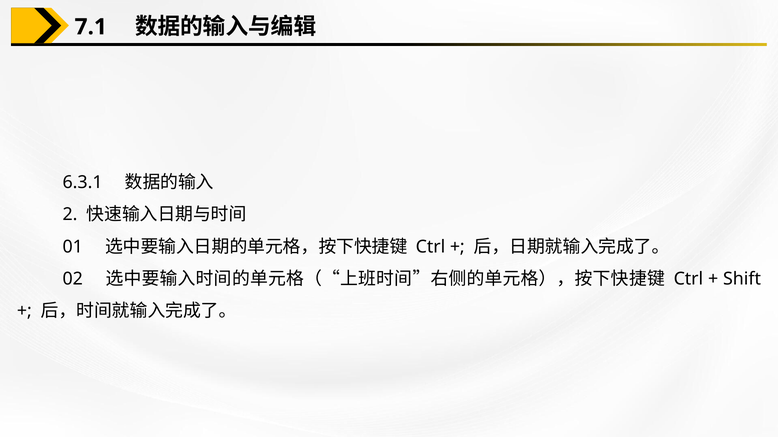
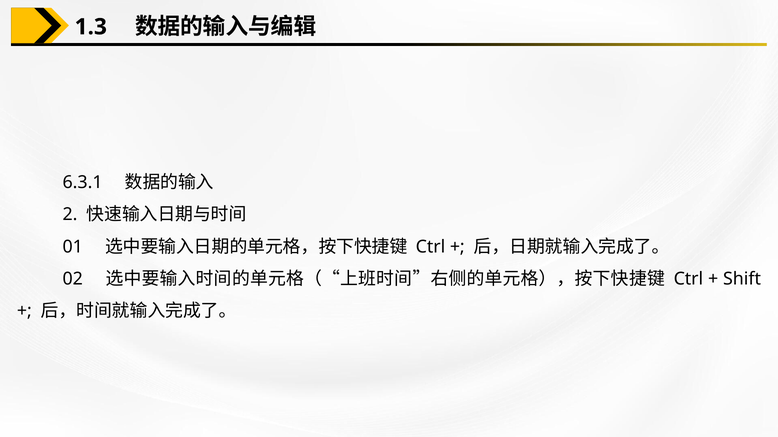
7.1: 7.1 -> 1.3 (91, 27)
